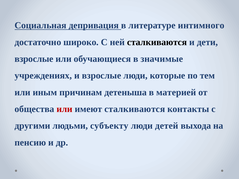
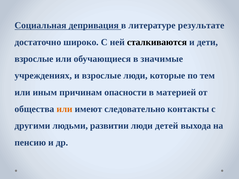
интимного: интимного -> результате (201, 25)
детеныша: детеныша -> опасности (126, 92)
или colour: red -> orange (65, 109)
имеют сталкиваются: сталкиваются -> следовательно (135, 109)
субъекту: субъекту -> развитии (109, 126)
